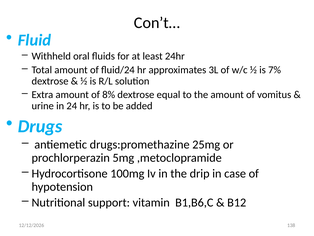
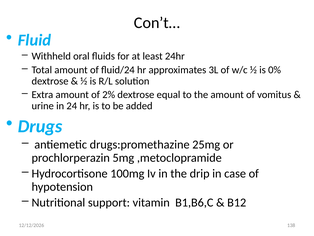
7%: 7% -> 0% (275, 70)
8%: 8% -> 2% (109, 94)
